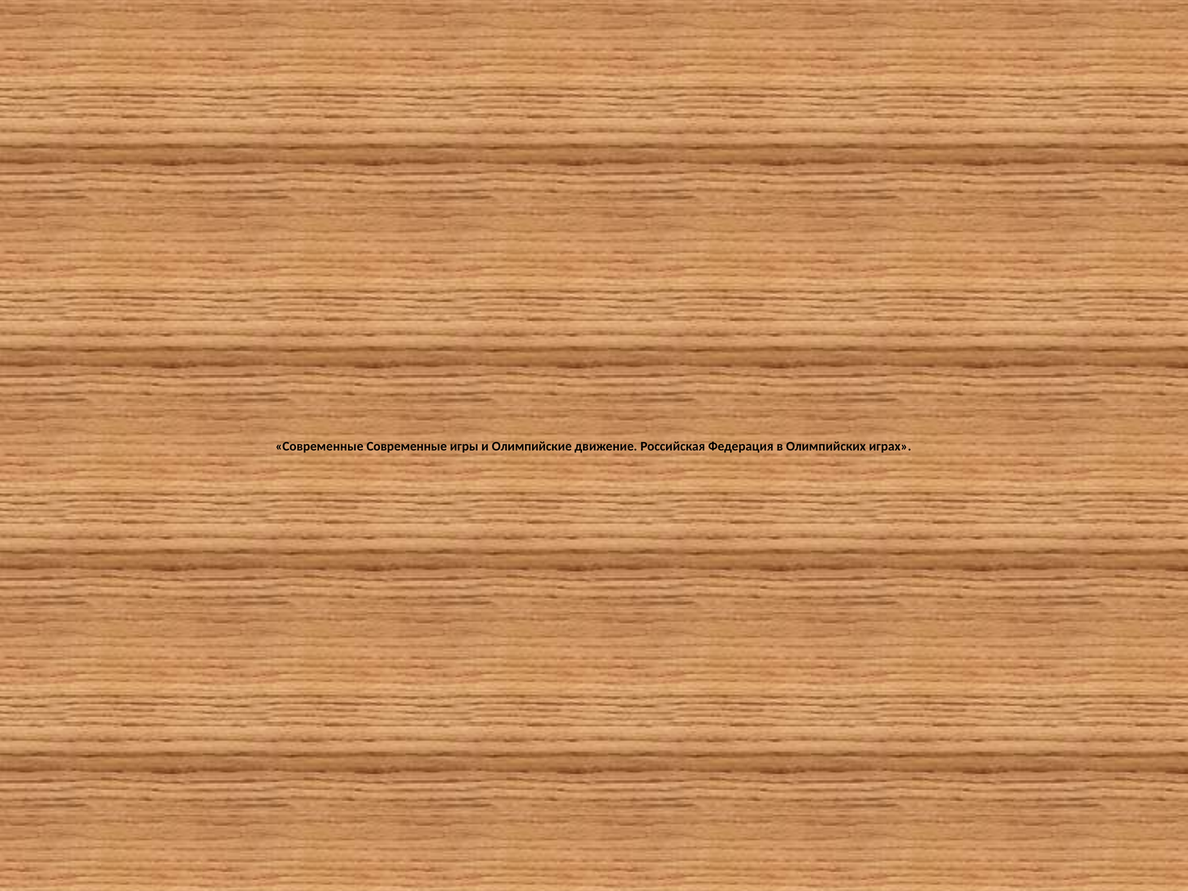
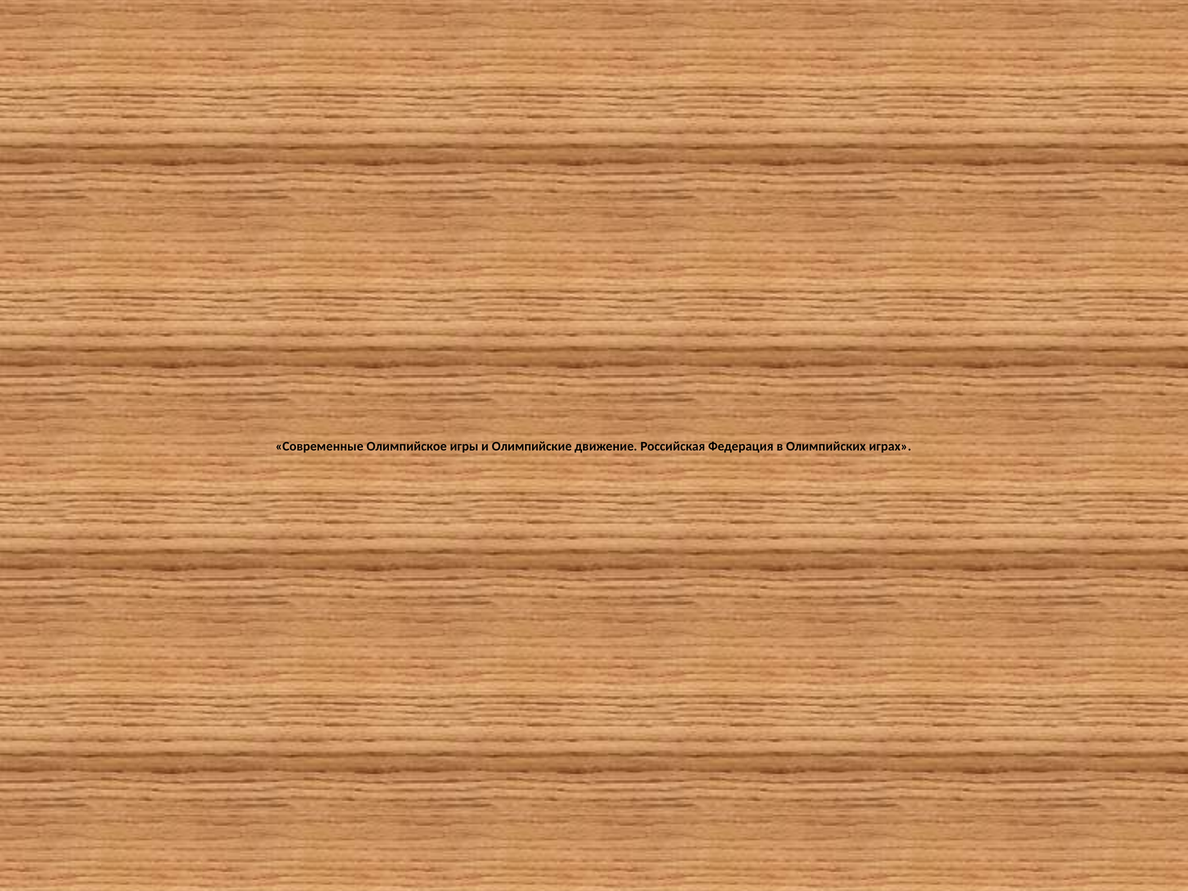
Современные Современные: Современные -> Олимпийское (407, 446)
